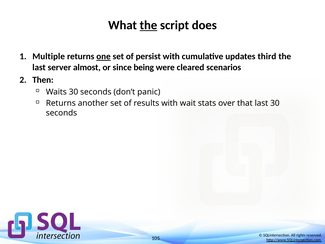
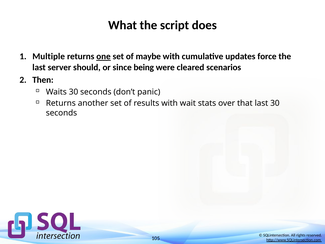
the underline: present -> none (148, 25)
persist: persist -> maybe (148, 56)
third: third -> force (267, 56)
almost: almost -> should (87, 67)
